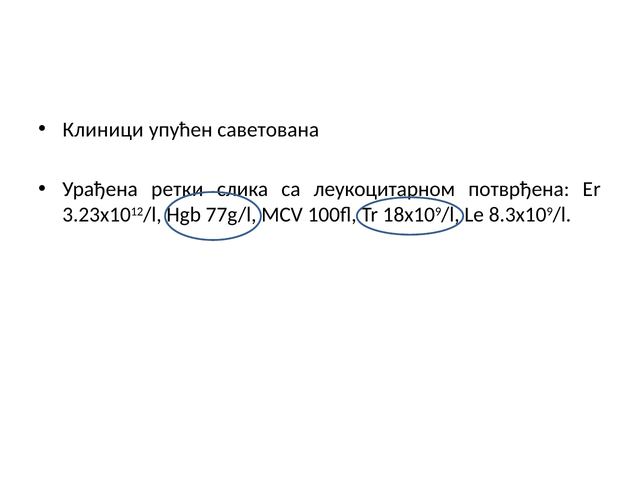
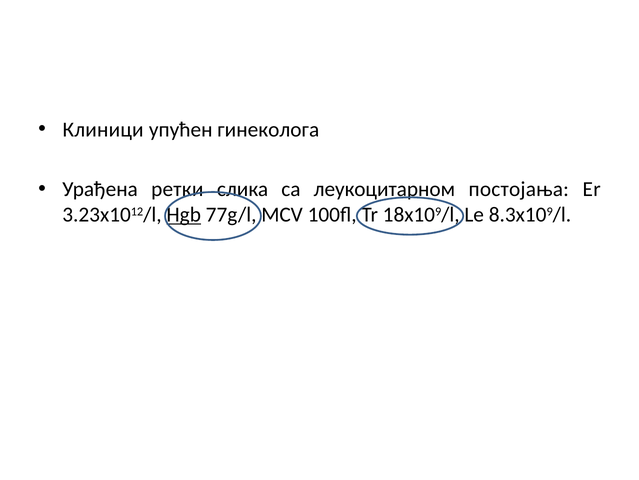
саветована: саветована -> гинеколога (268, 129)
потврђена: потврђена -> постојања (519, 189)
Hgb underline: none -> present (184, 214)
